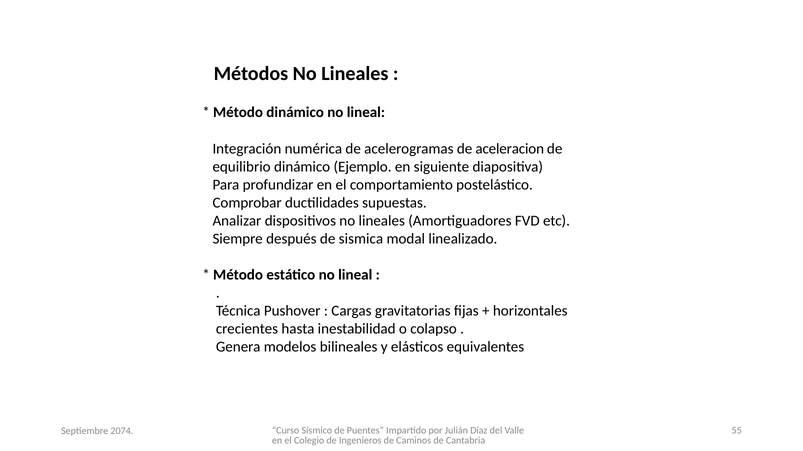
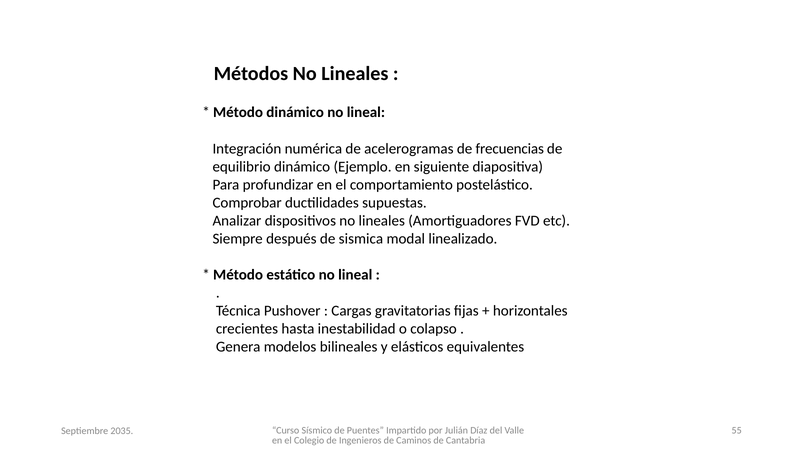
aceleracion: aceleracion -> frecuencias (510, 149)
2074: 2074 -> 2035 (122, 431)
